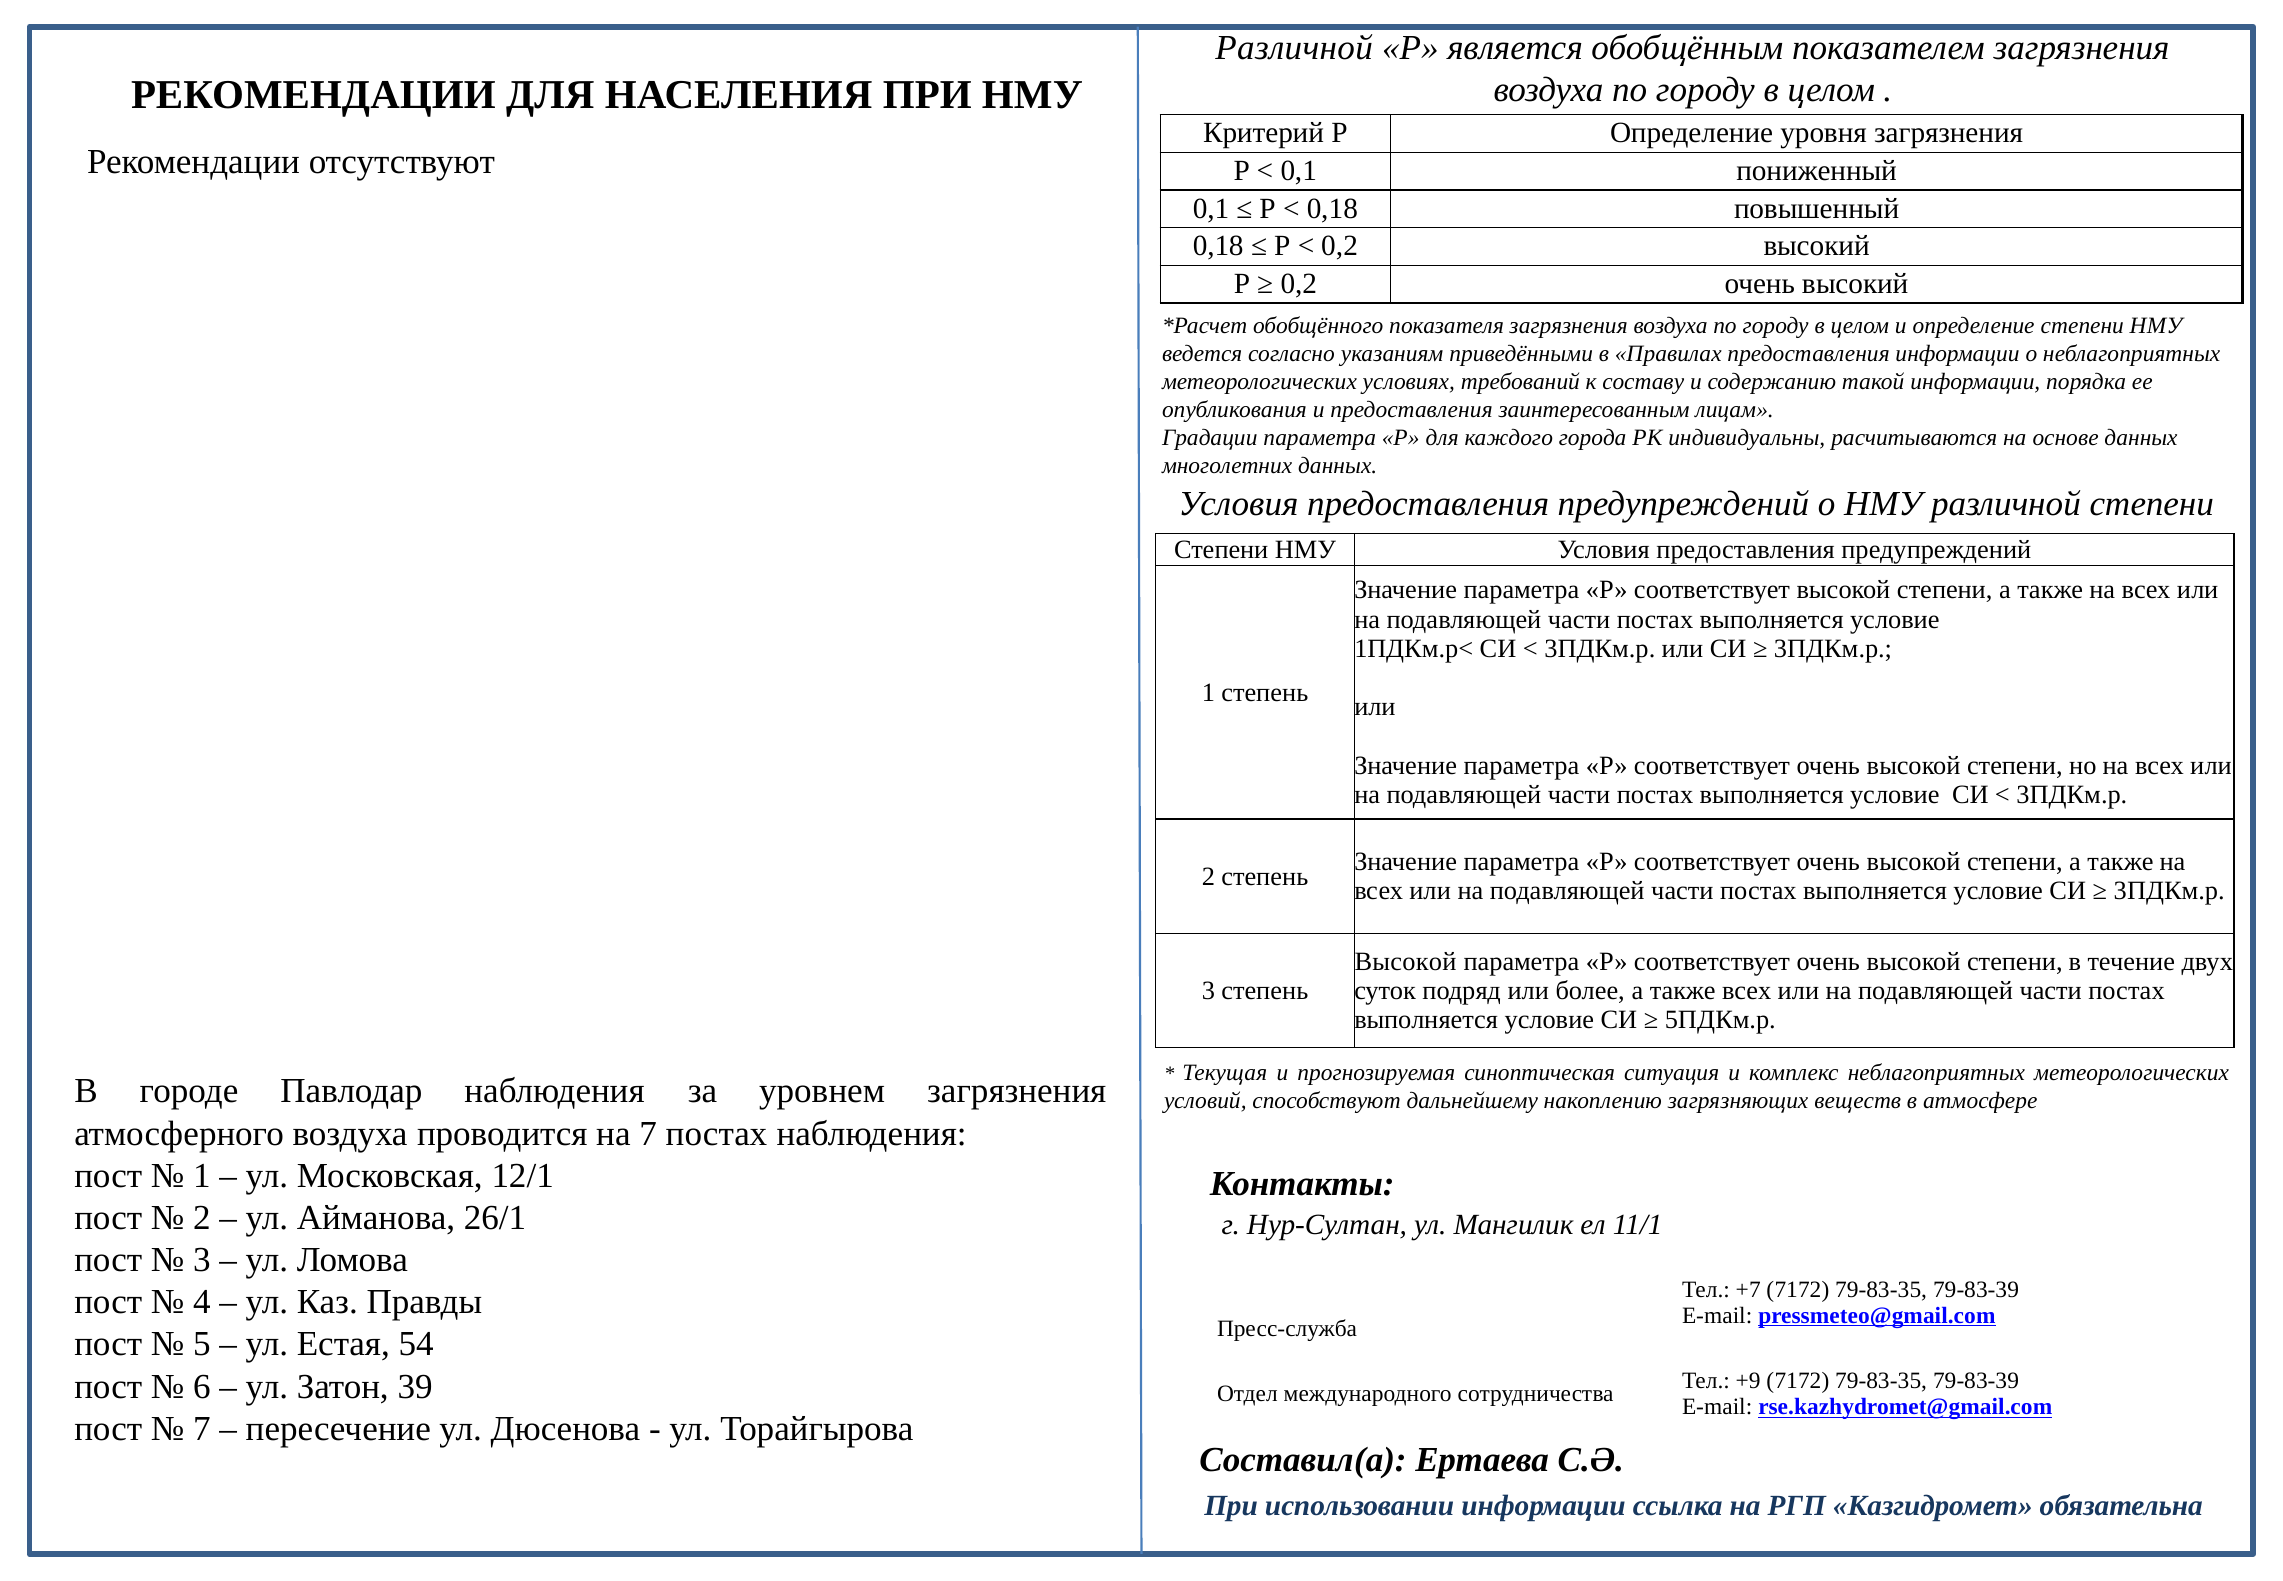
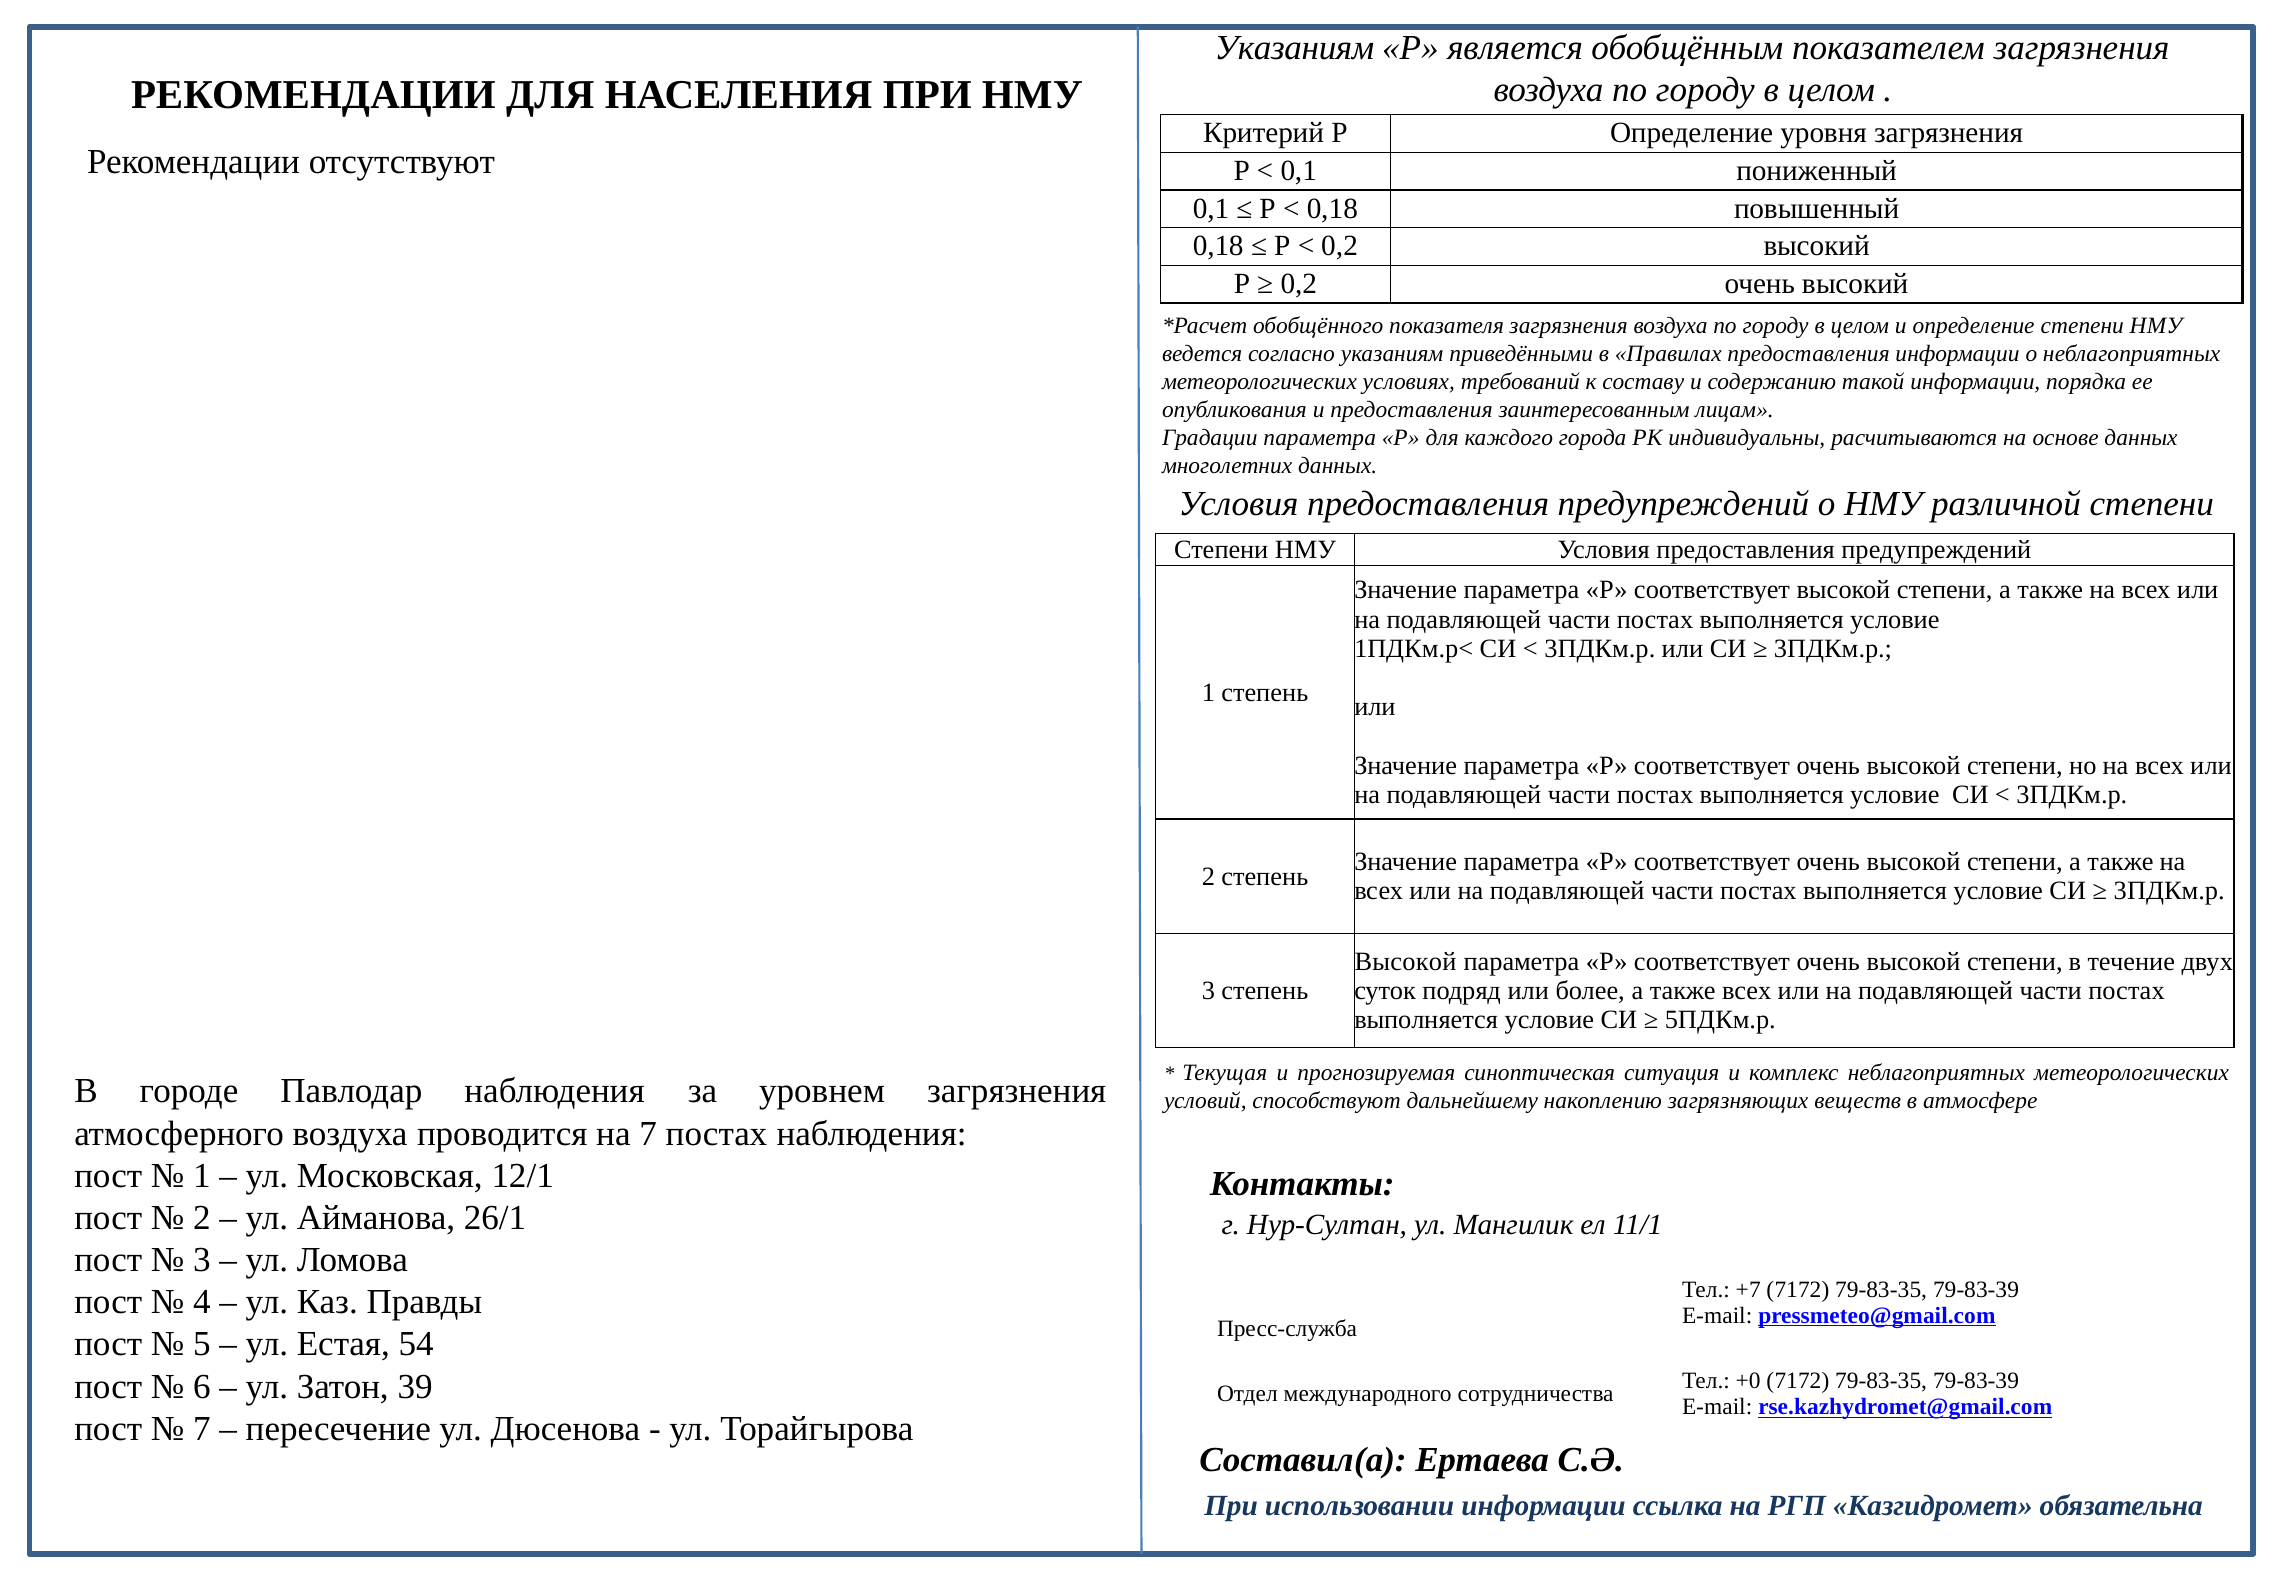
Различной: Различной -> Указаниям (1294, 48)
+9: +9 -> +0 (1748, 1380)
